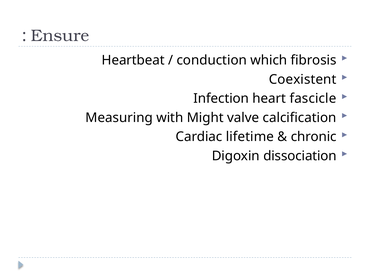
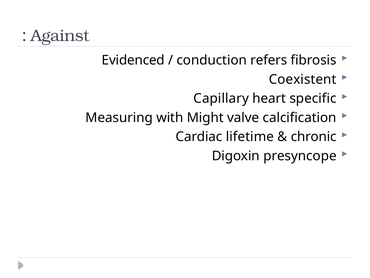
Ensure: Ensure -> Against (60, 36)
Heartbeat: Heartbeat -> Evidenced (133, 60)
which: which -> refers (269, 60)
Infection: Infection -> Capillary (221, 98)
fascicle: fascicle -> specific (313, 98)
dissociation: dissociation -> presyncope (300, 156)
